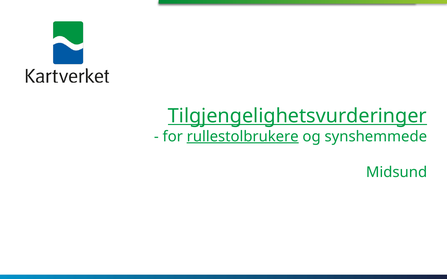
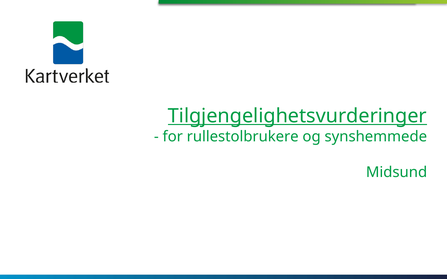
rullestolbrukere underline: present -> none (243, 137)
